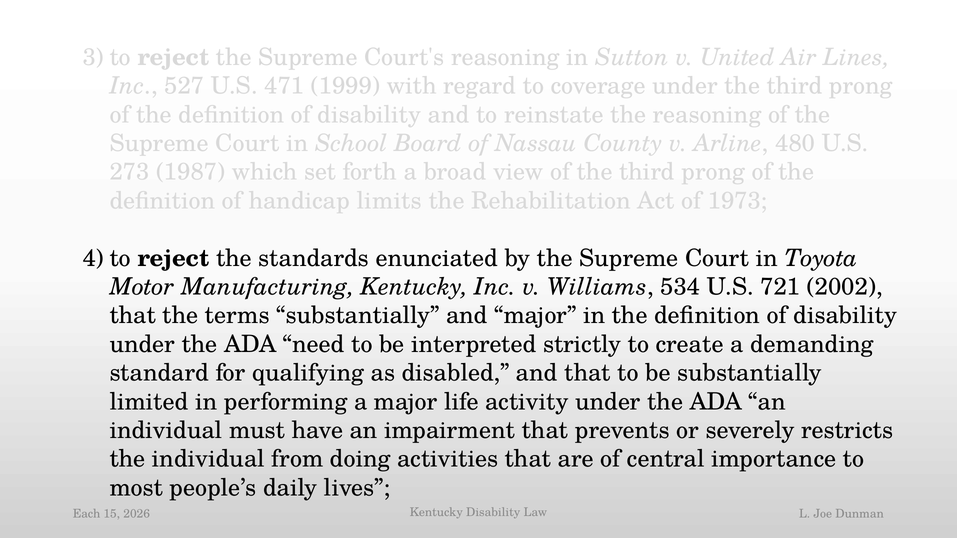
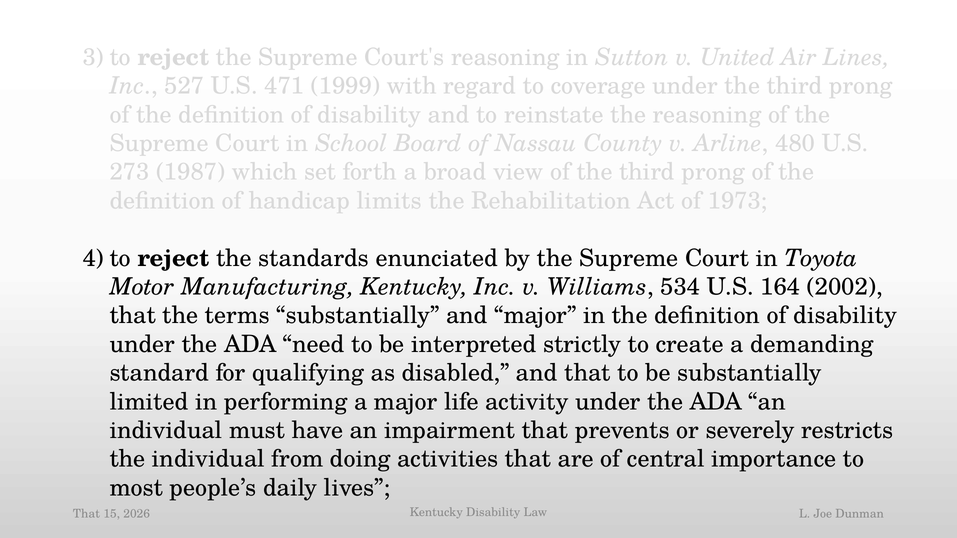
721: 721 -> 164 (780, 287)
Each: Each -> That (86, 514)
